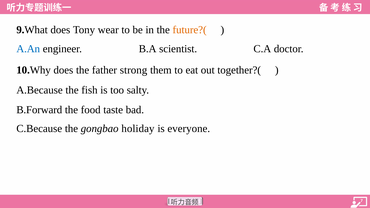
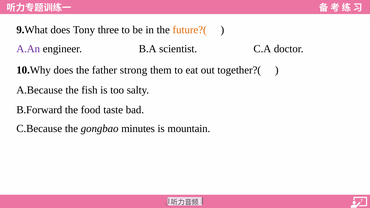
wear: wear -> three (108, 30)
A.An colour: blue -> purple (28, 49)
holiday: holiday -> minutes (138, 129)
everyone: everyone -> mountain (189, 129)
